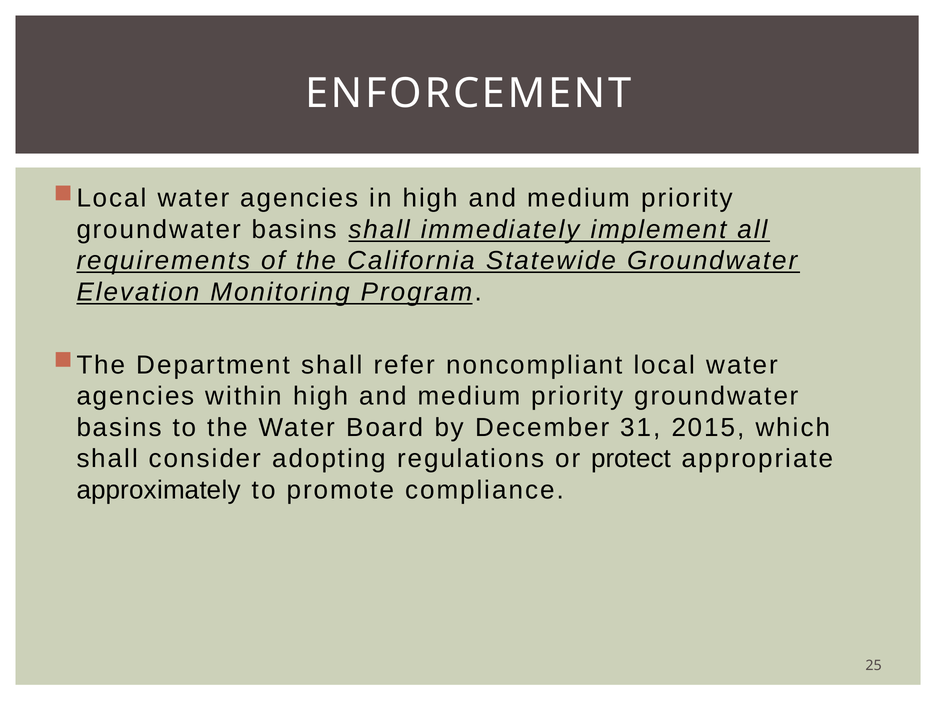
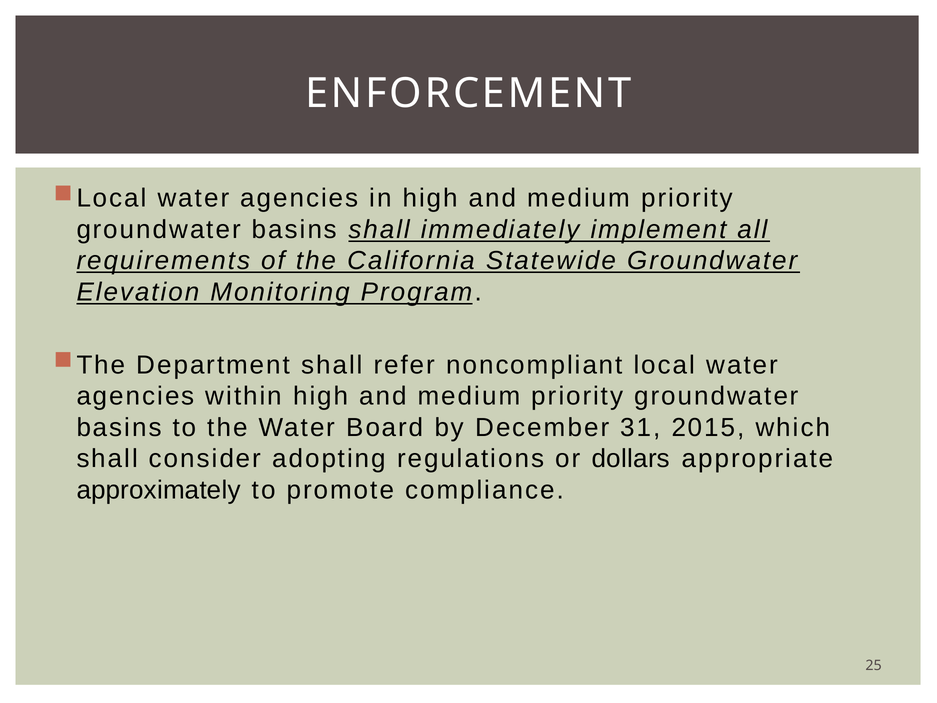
protect: protect -> dollars (631, 459)
